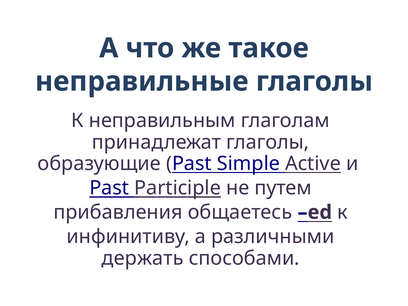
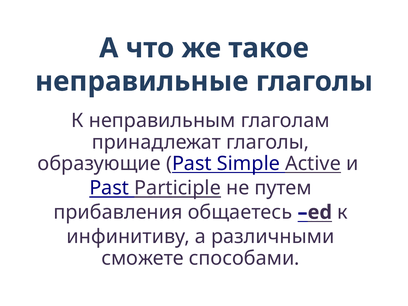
держать: держать -> сможете (143, 258)
